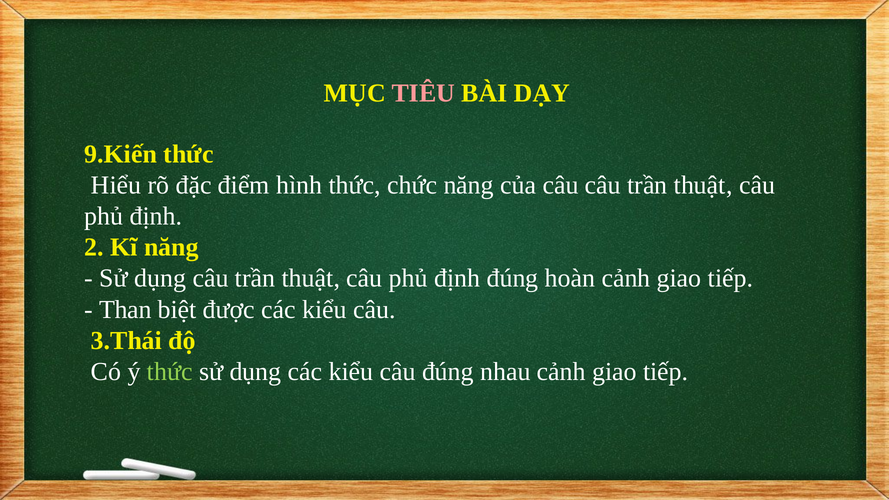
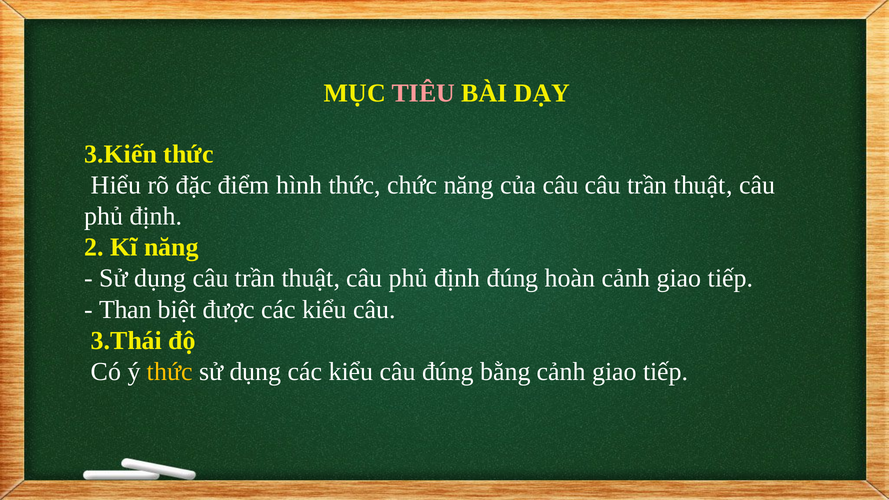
9.Kiến: 9.Kiến -> 3.Kiến (121, 154)
thức colour: light green -> yellow (170, 372)
nhau: nhau -> bằng (505, 372)
